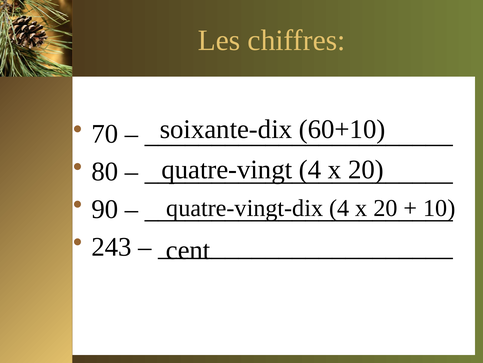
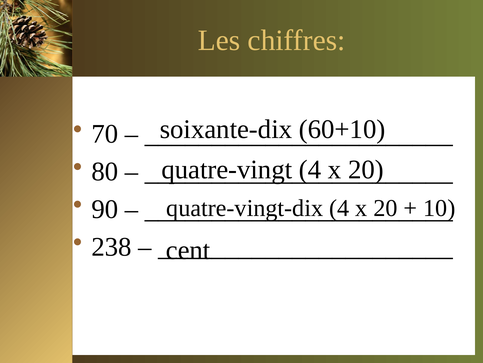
243: 243 -> 238 (111, 247)
